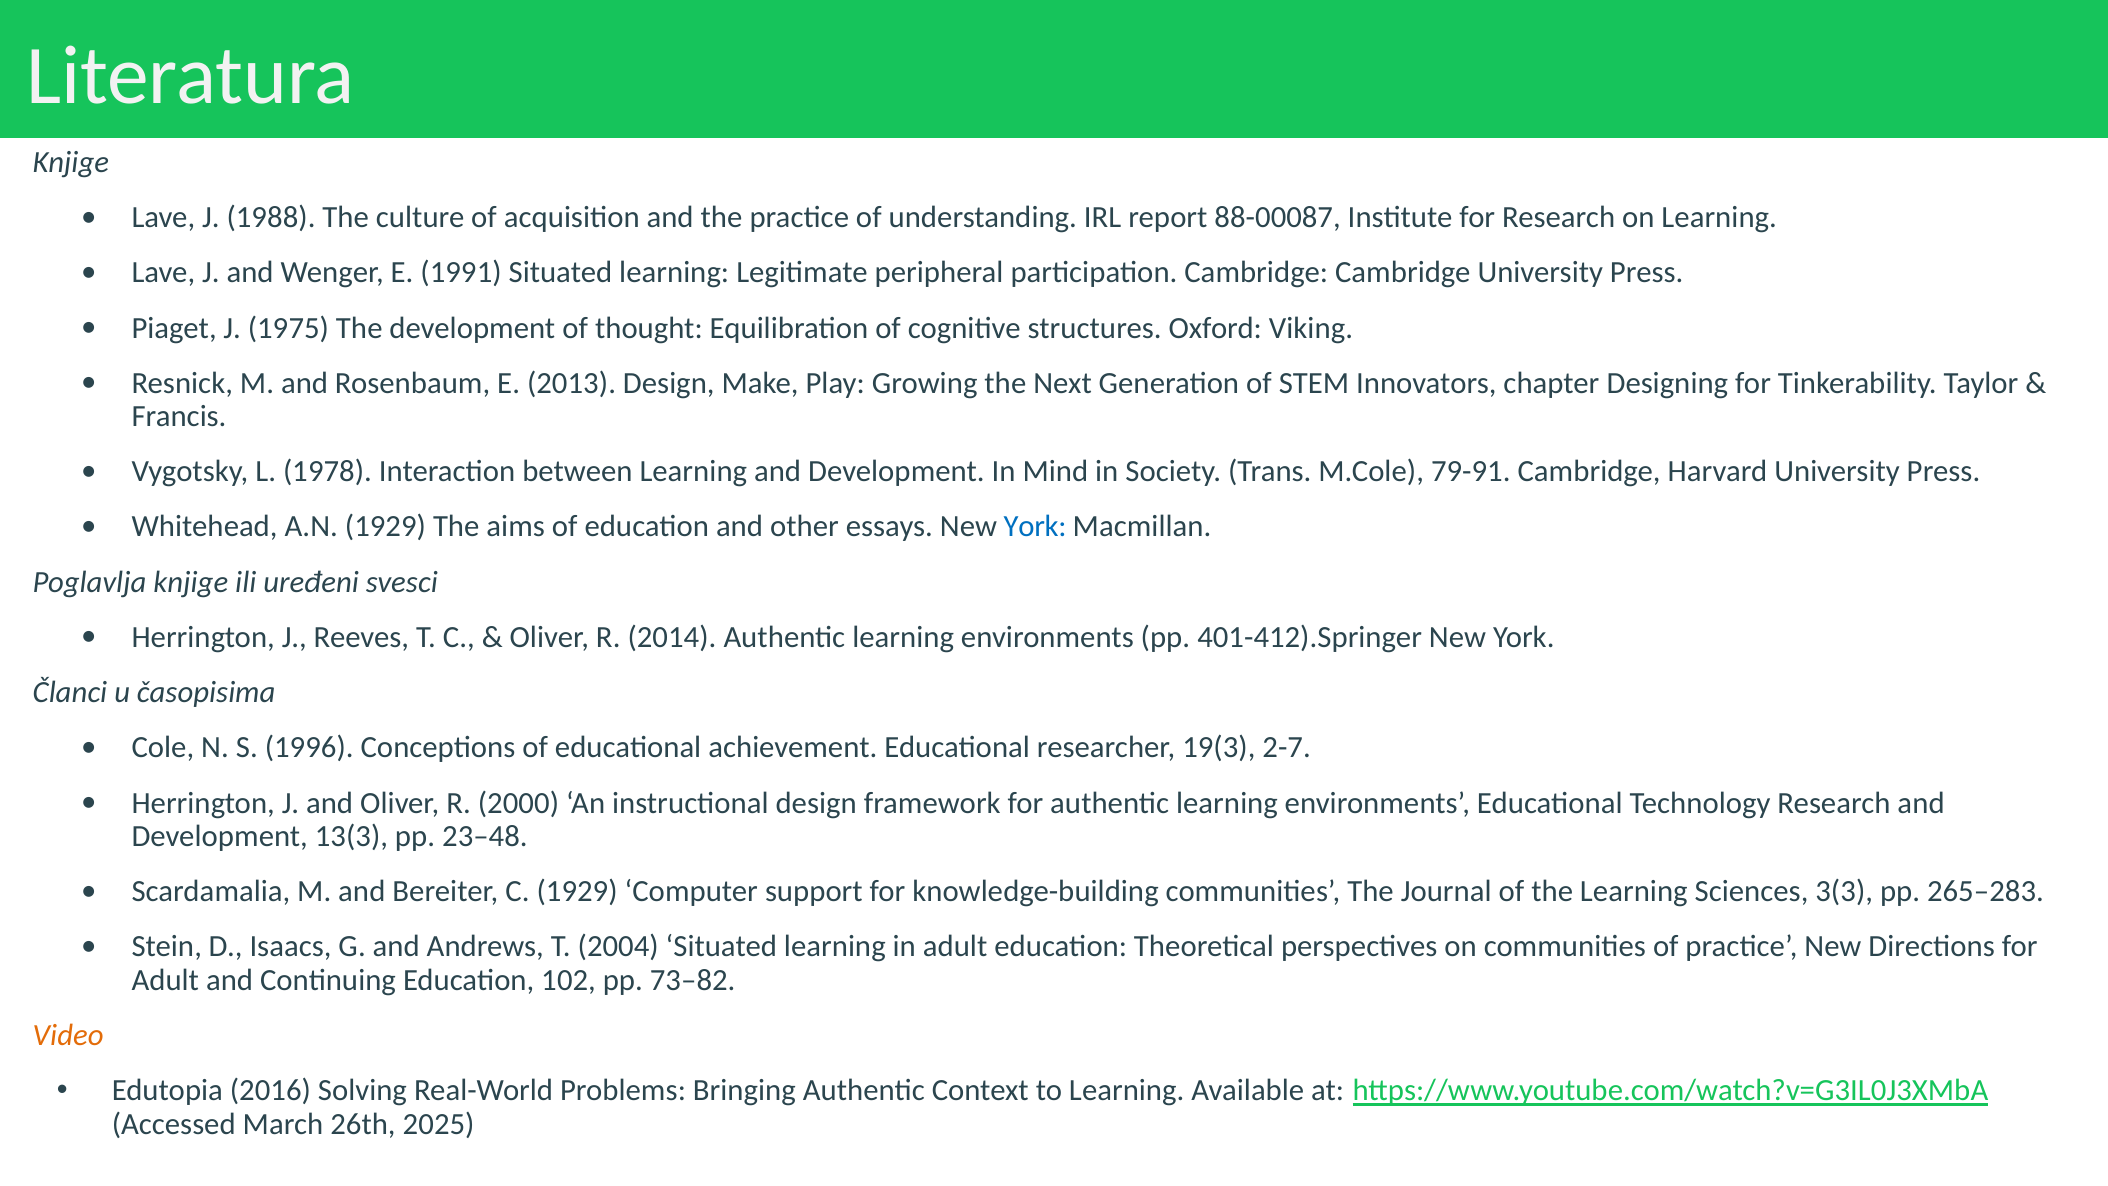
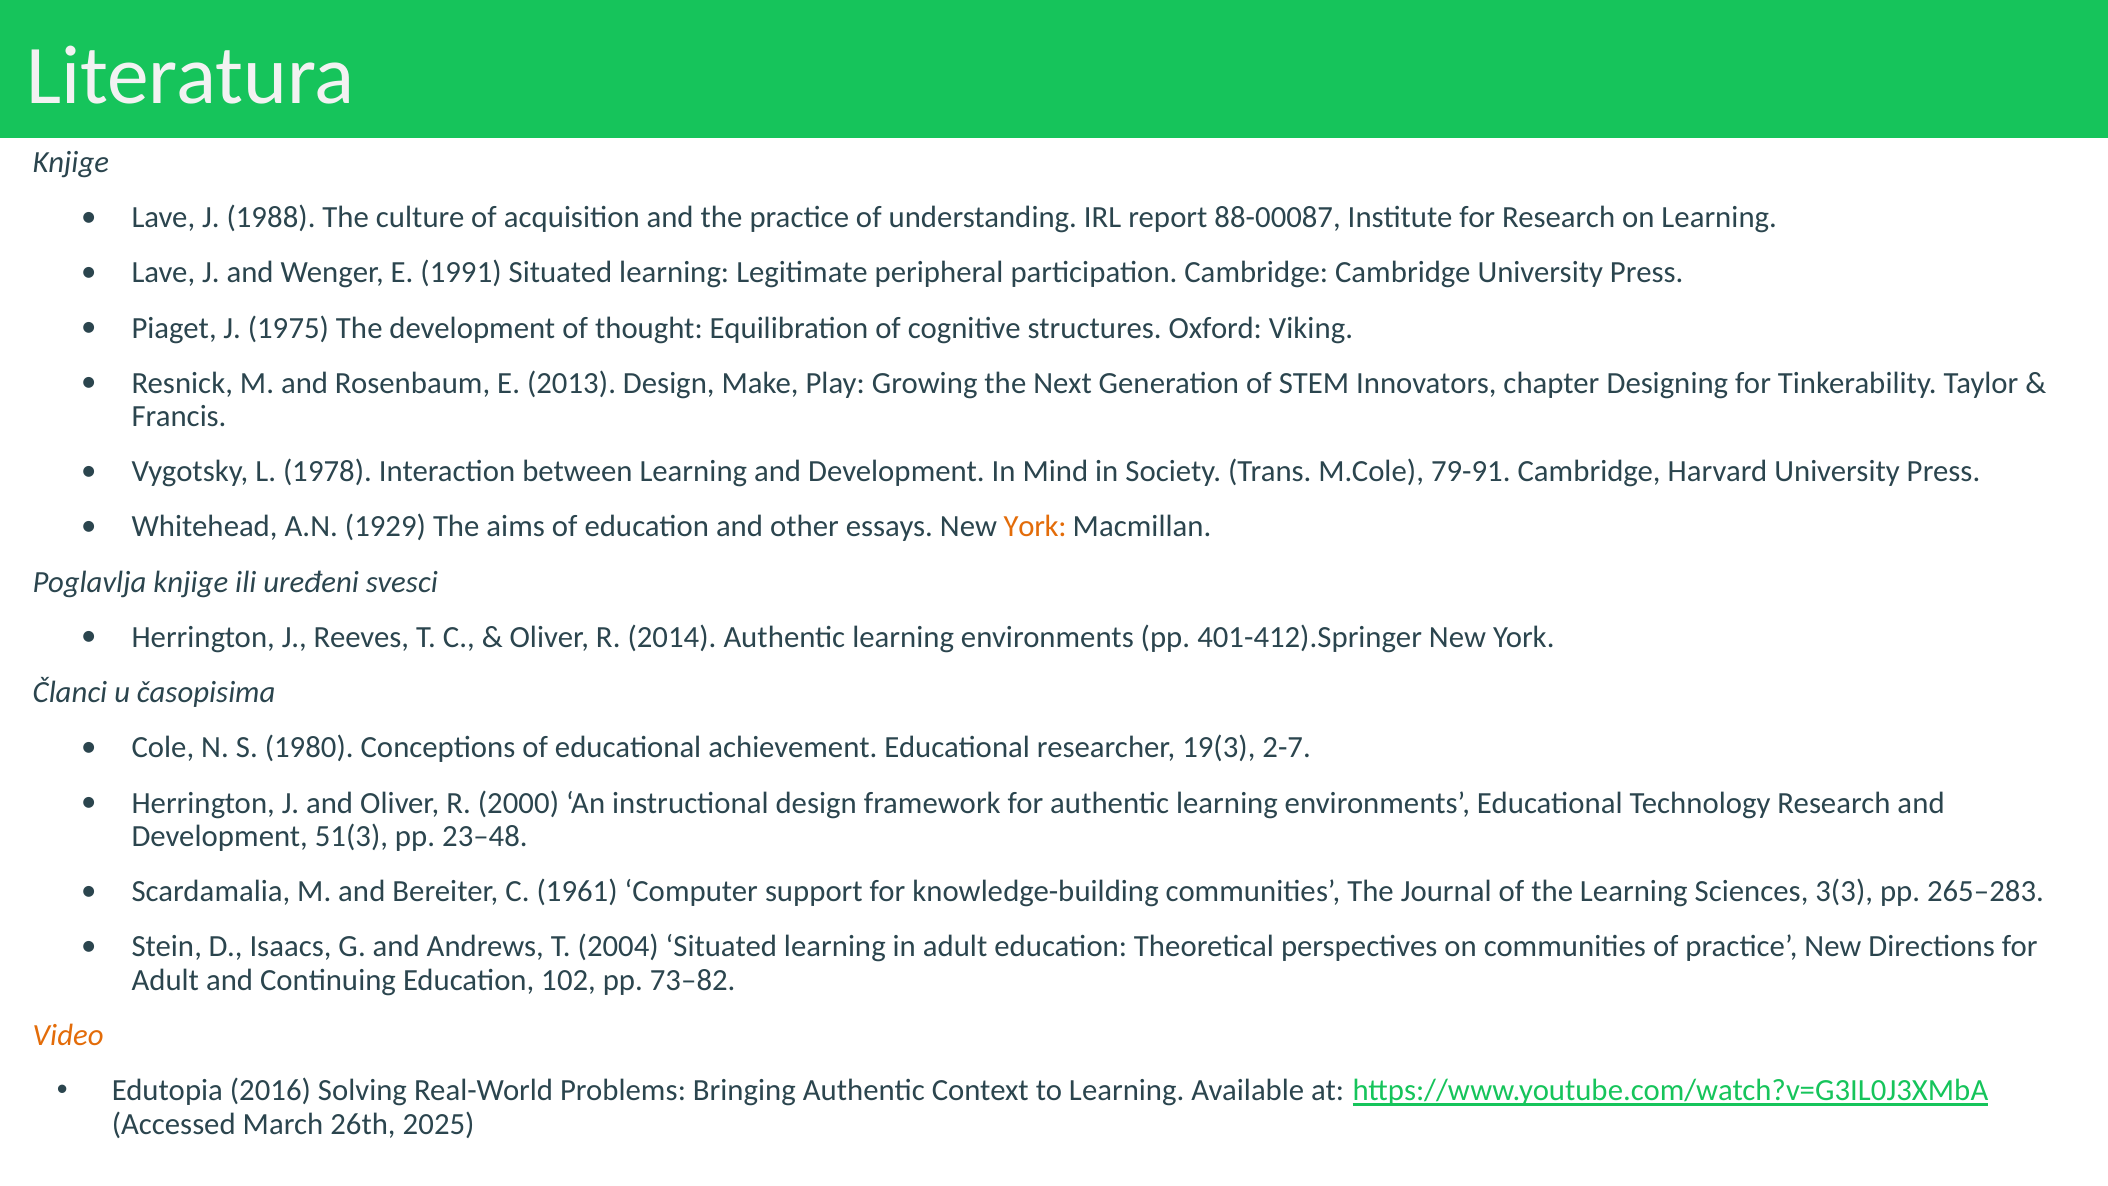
York colour: blue -> orange (1035, 527)
1996: 1996 -> 1980 (309, 748)
13(3: 13(3 -> 51(3 (351, 836)
C 1929: 1929 -> 1961 (577, 891)
